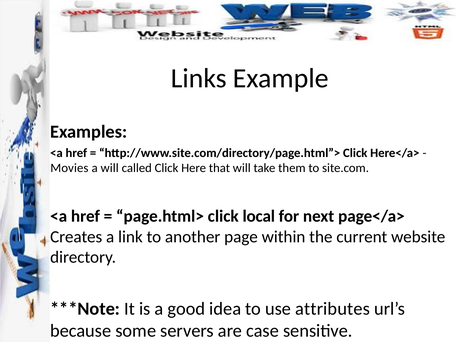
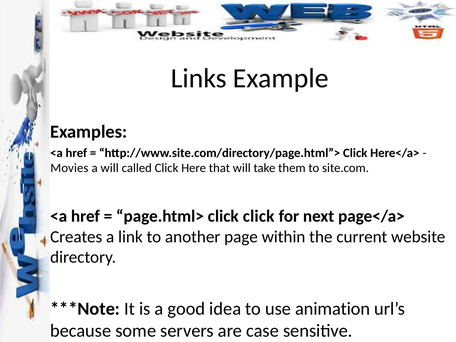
click local: local -> click (259, 216)
attributes: attributes -> animation (333, 309)
